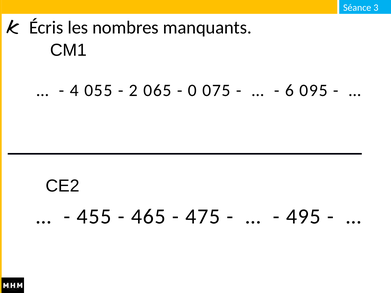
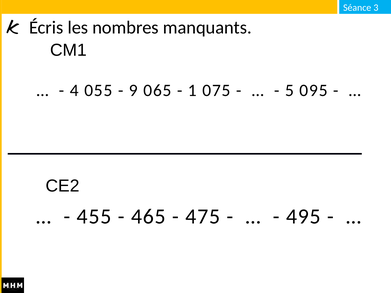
2: 2 -> 9 (133, 91)
0: 0 -> 1 (192, 91)
6: 6 -> 5 (289, 91)
